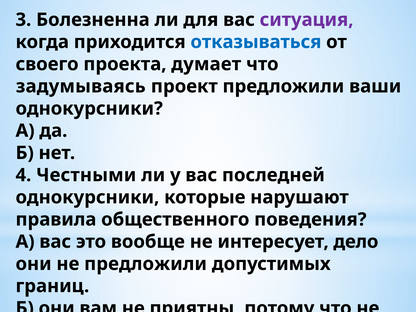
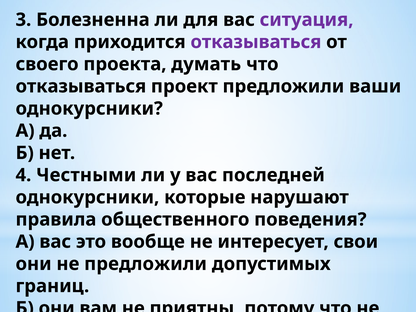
отказываться colour: blue -> purple (256, 42)
думает: думает -> думать (206, 64)
задумываясь: задумываясь -> отказываться (81, 86)
дело: дело -> свои (356, 242)
